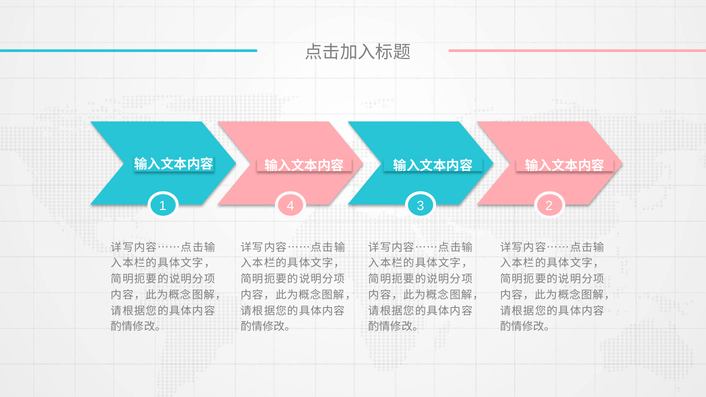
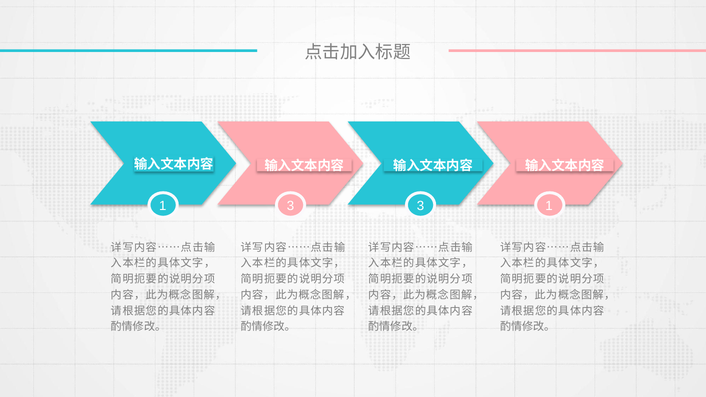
1 4: 4 -> 3 (290, 206)
3 2: 2 -> 1 (549, 206)
